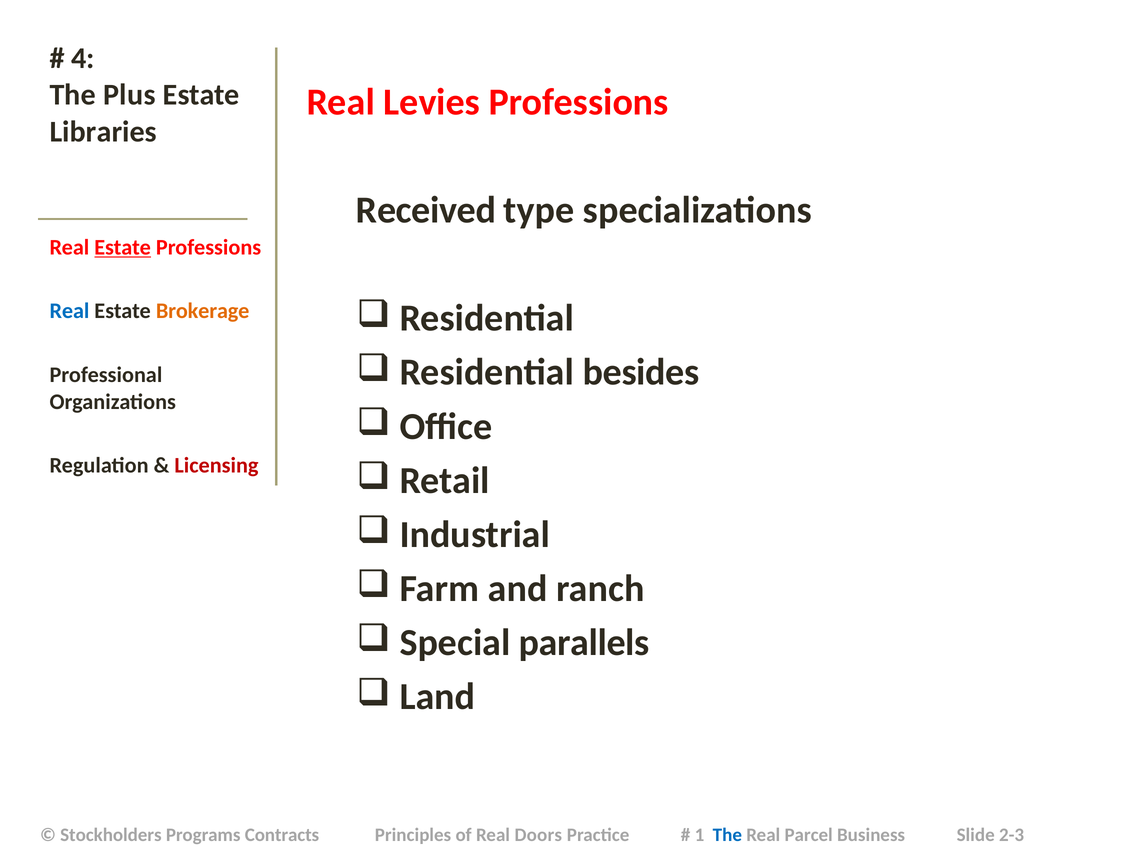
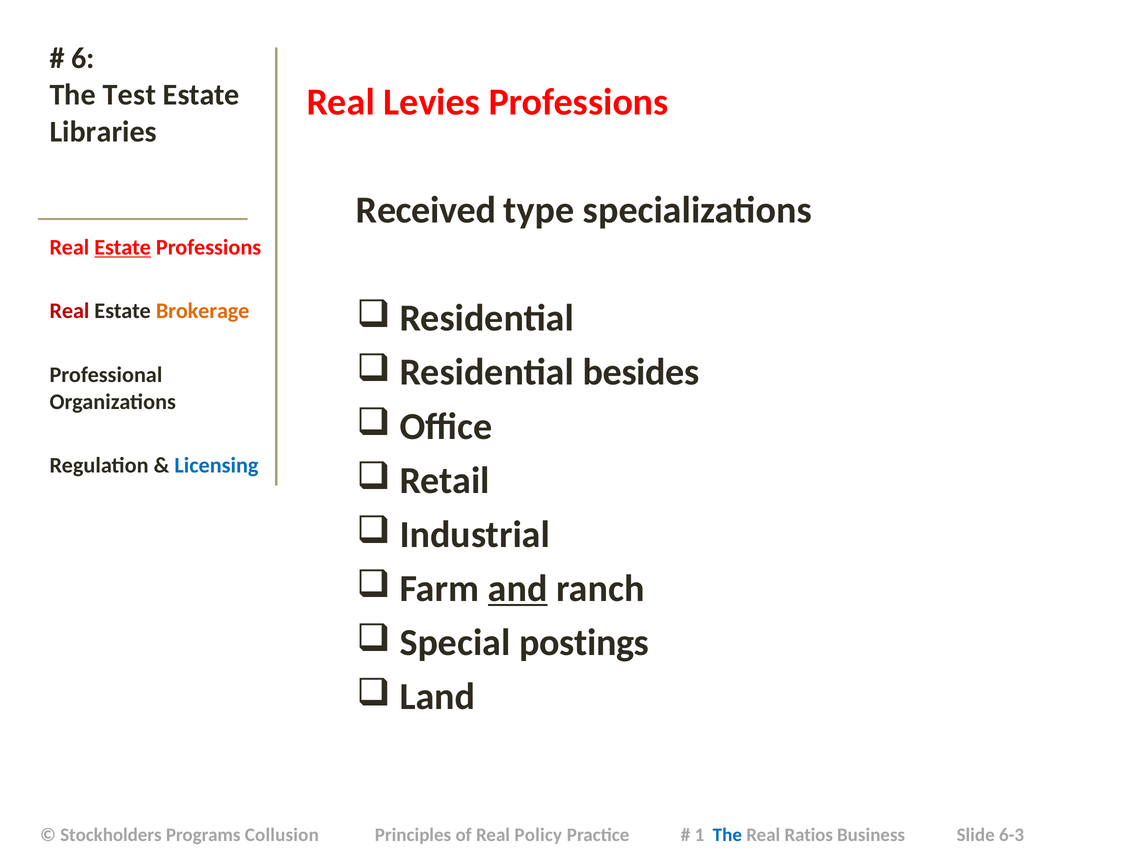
4: 4 -> 6 (83, 58)
Plus: Plus -> Test (129, 95)
Real colour: blue -> red (69, 311)
Licensing colour: red -> blue (216, 465)
and underline: none -> present (518, 589)
parallels: parallels -> postings (584, 643)
Contracts: Contracts -> Collusion (282, 835)
Doors: Doors -> Policy (538, 835)
Parcel: Parcel -> Ratios (809, 835)
2-3: 2-3 -> 6-3 (1012, 835)
